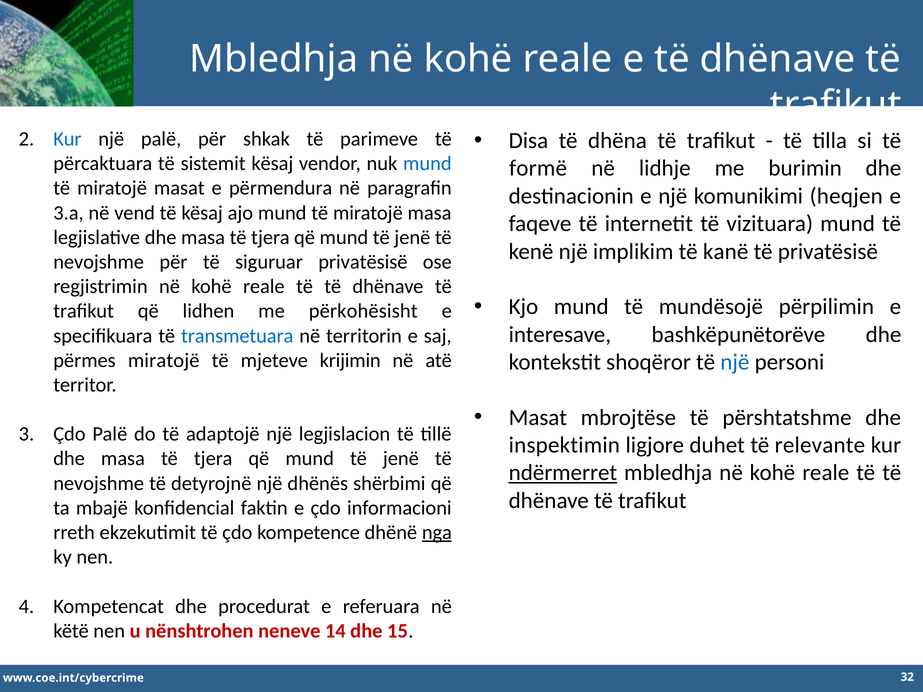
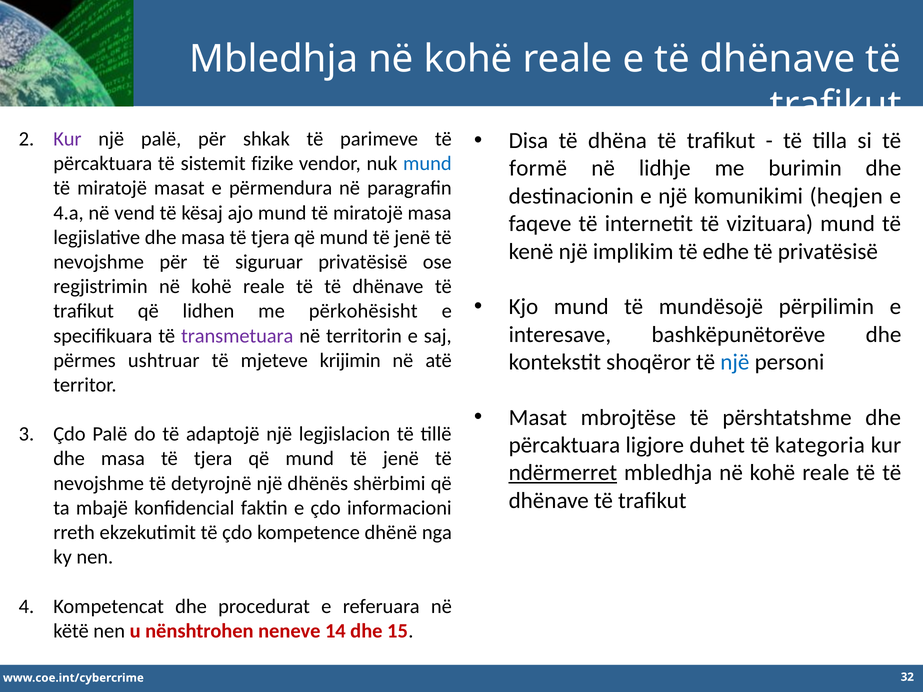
Kur colour: blue -> purple (67, 139)
sistemit kësaj: kësaj -> fizike (272, 164)
3.a: 3.a -> 4.a (69, 213)
kanë: kanë -> edhe (726, 252)
transmetuara colour: blue -> purple (237, 336)
përmes miratojë: miratojë -> ushtruar (164, 360)
inspektimin: inspektimin -> përcaktuara (565, 445)
relevante: relevante -> kategoria (820, 445)
nga underline: present -> none (437, 533)
